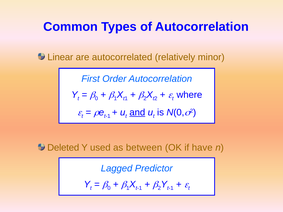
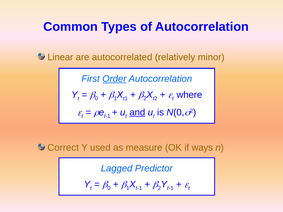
Order underline: none -> present (114, 79)
Deleted: Deleted -> Correct (63, 148)
between: between -> measure (144, 148)
have: have -> ways (202, 148)
